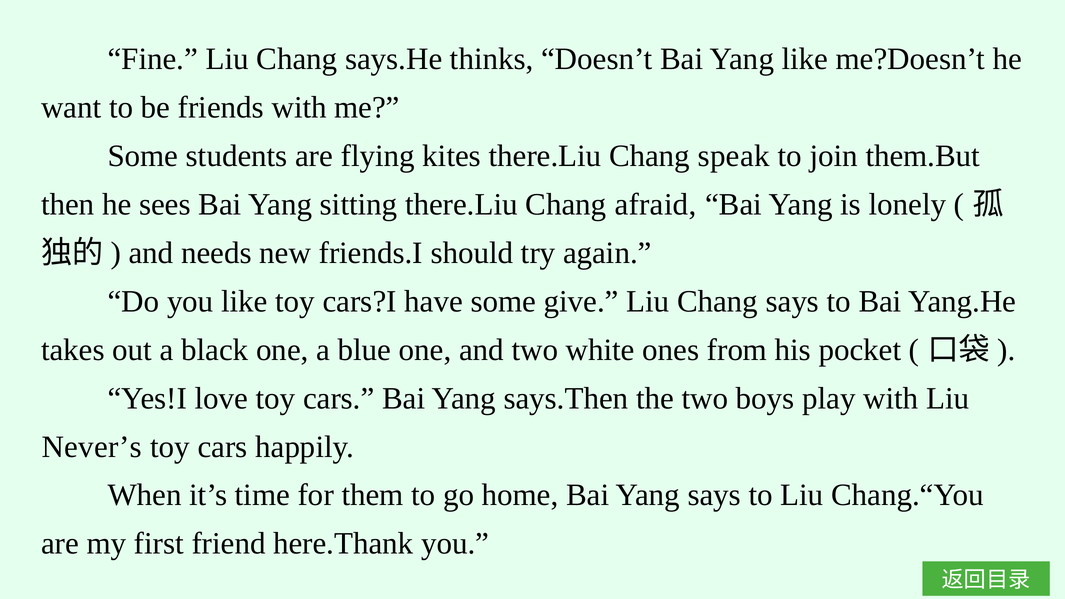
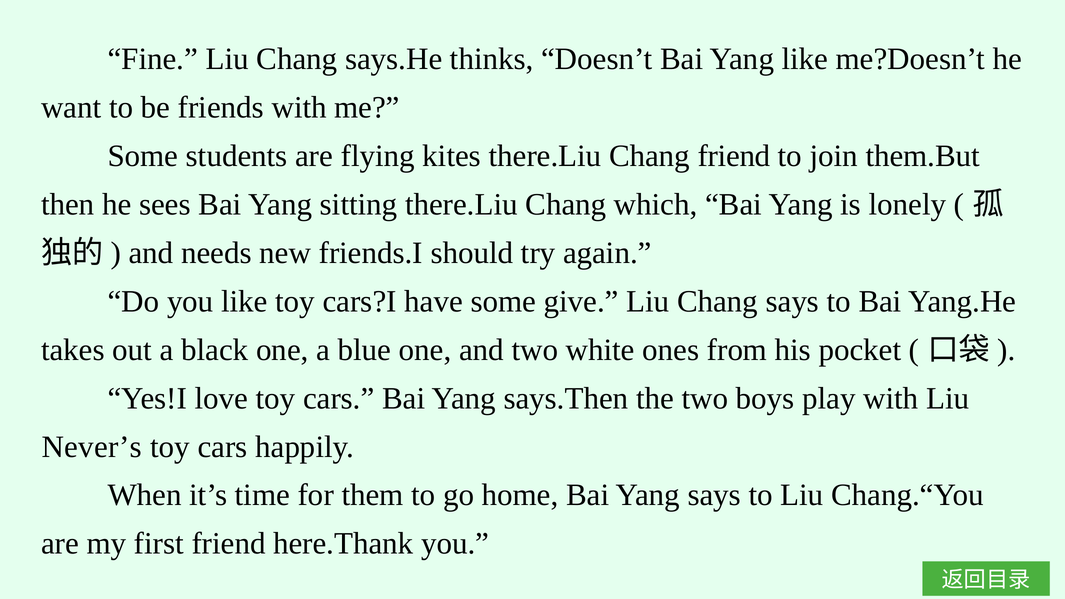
Chang speak: speak -> friend (734, 156)
afraid: afraid -> which (656, 204)
